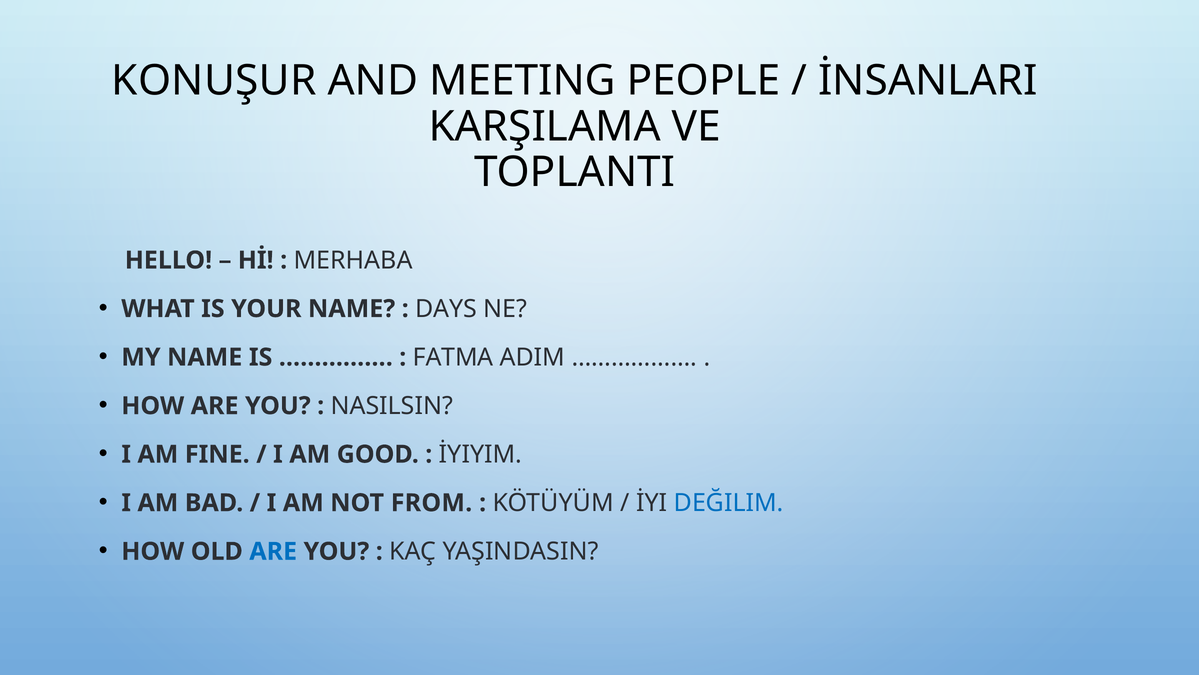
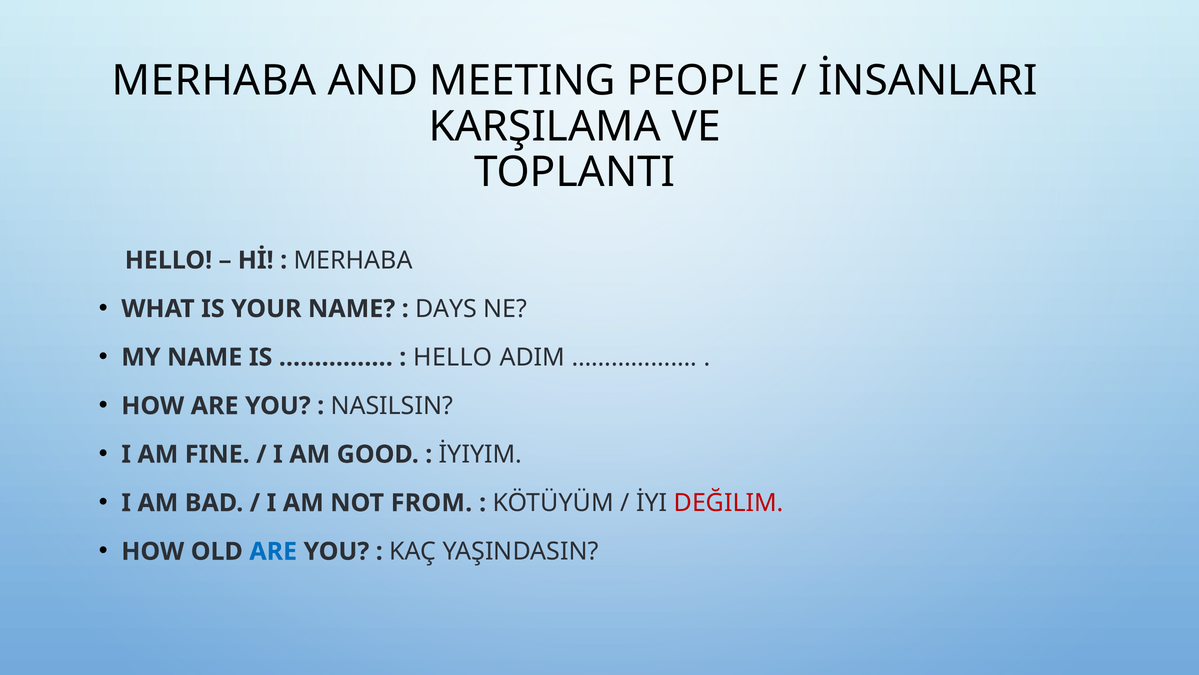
KONUŞUR: KONUŞUR -> MERHABA (214, 81)
FATMA: FATMA -> HELLO (453, 357)
DEĞILIM colour: blue -> red (729, 503)
